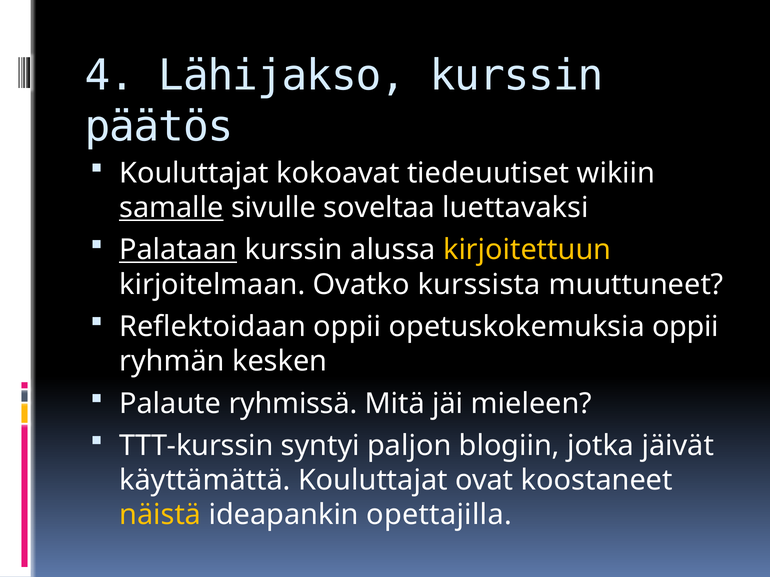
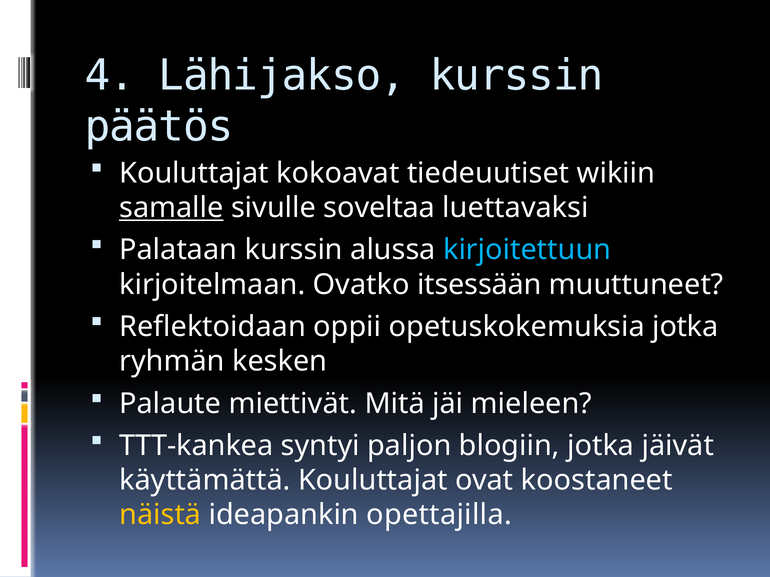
Palataan underline: present -> none (178, 250)
kirjoitettuun colour: yellow -> light blue (527, 250)
kurssista: kurssista -> itsessään (479, 285)
opetuskokemuksia oppii: oppii -> jotka (685, 327)
ryhmissä: ryhmissä -> miettivät (293, 404)
TTT-kurssin: TTT-kurssin -> TTT-kankea (196, 446)
